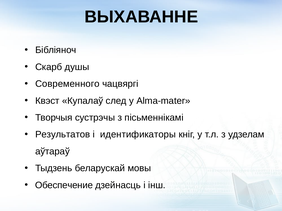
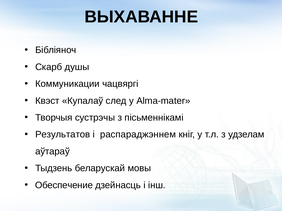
Современного: Современного -> Коммуникации (67, 84)
идентификаторы: идентификаторы -> распараджэннем (138, 135)
